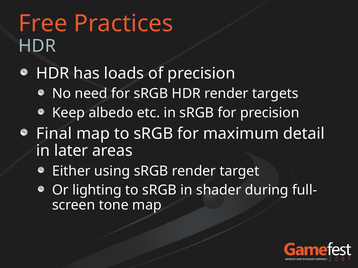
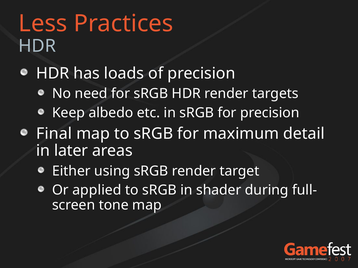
Free: Free -> Less (43, 23)
lighting: lighting -> applied (97, 190)
